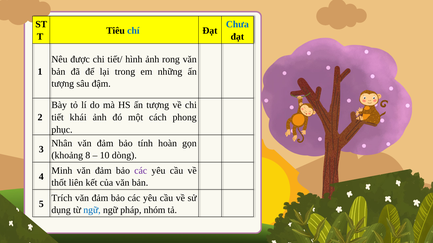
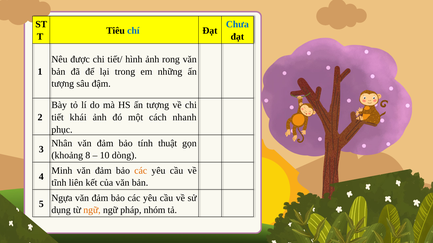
phong: phong -> nhanh (185, 118)
hoàn: hoàn -> thuật (168, 144)
các colour: purple -> orange (141, 171)
thốt: thốt -> tĩnh (59, 183)
Trích: Trích -> Ngựa (62, 198)
ngữ colour: blue -> orange (92, 211)
